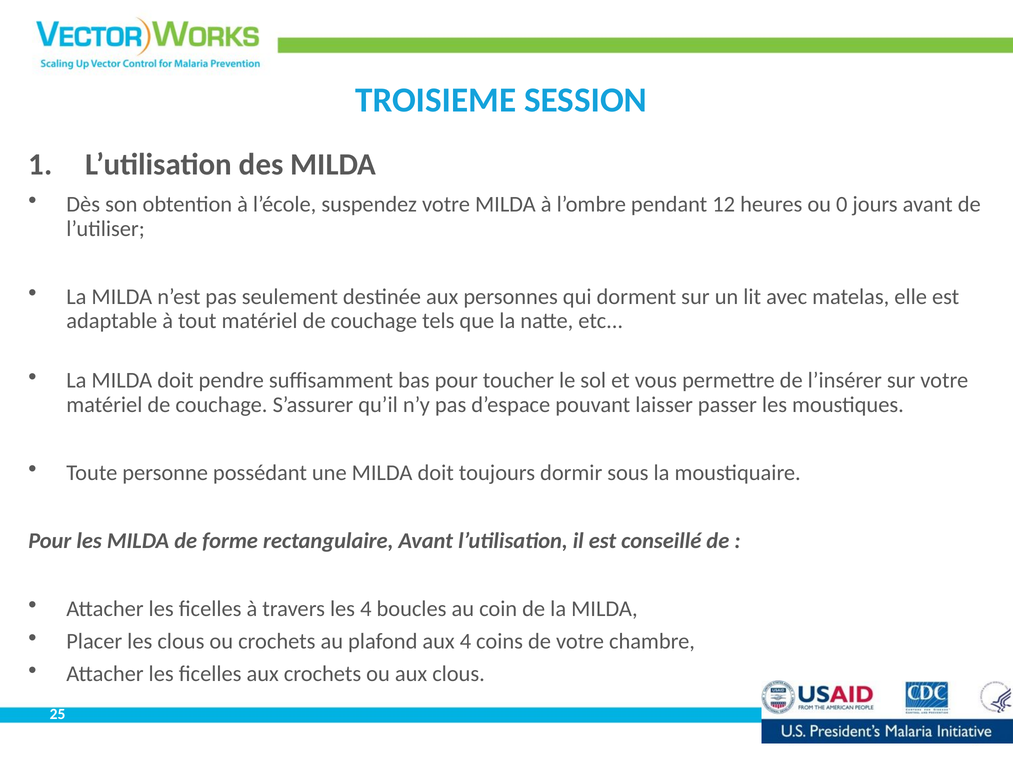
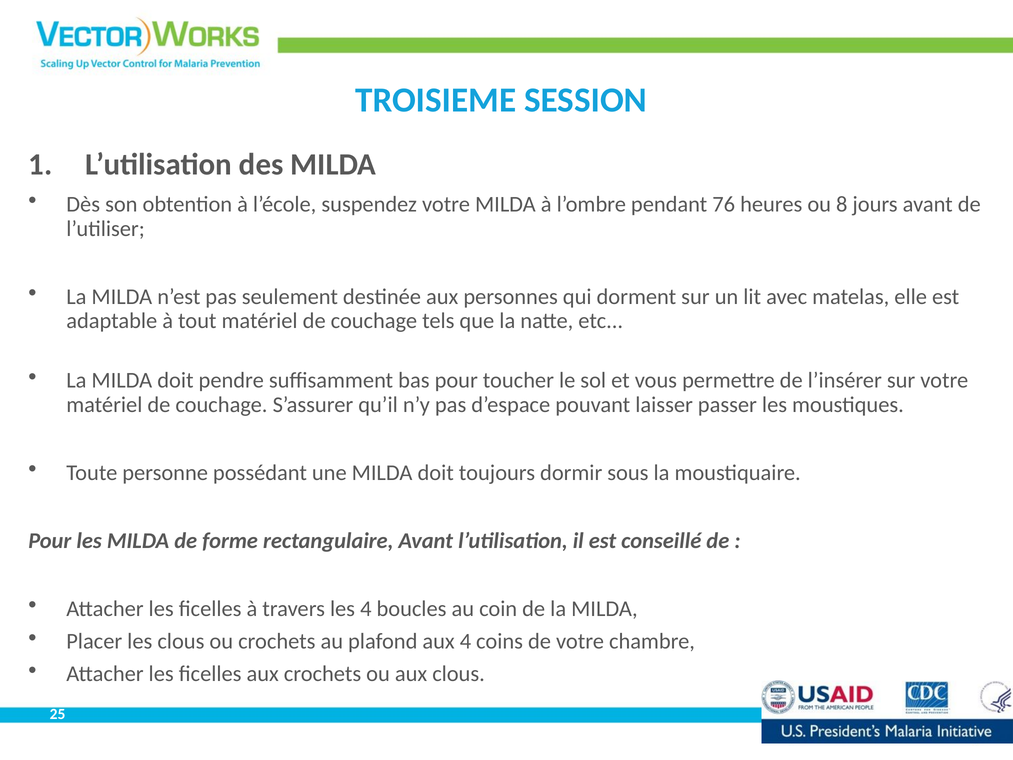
12: 12 -> 76 (724, 204)
0: 0 -> 8 (842, 204)
